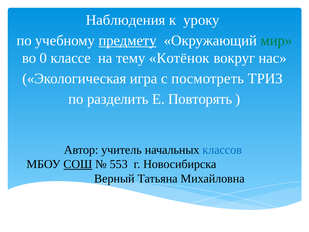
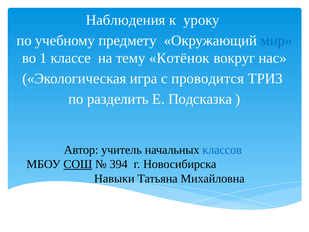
предмету underline: present -> none (128, 41)
мир colour: green -> blue (276, 41)
0: 0 -> 1 (43, 58)
посмотреть: посмотреть -> проводится (208, 78)
Повторять: Повторять -> Подсказка (200, 99)
553: 553 -> 394 (119, 164)
Верный: Верный -> Навыки (114, 179)
